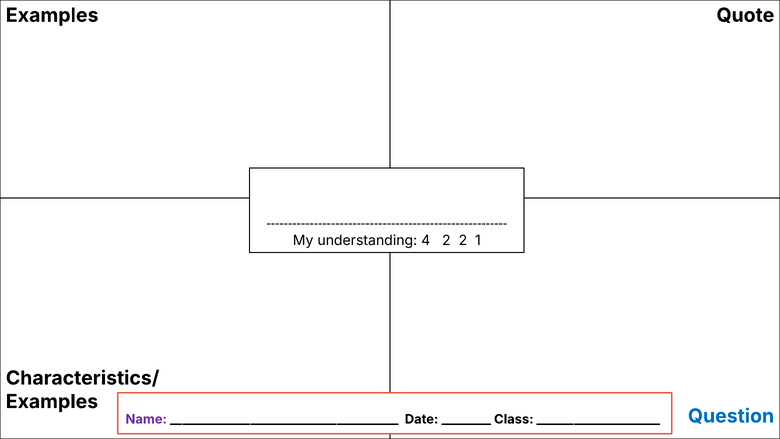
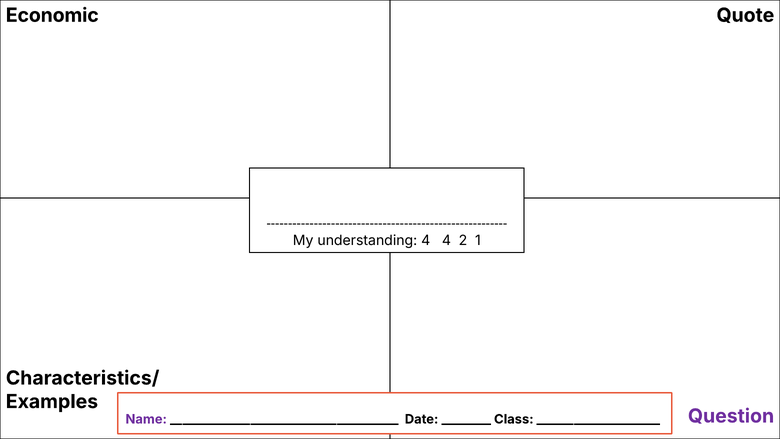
Examples: Examples -> Economic (52, 15)
4 2: 2 -> 4 (447, 240)
Question colour: blue -> purple (731, 416)
